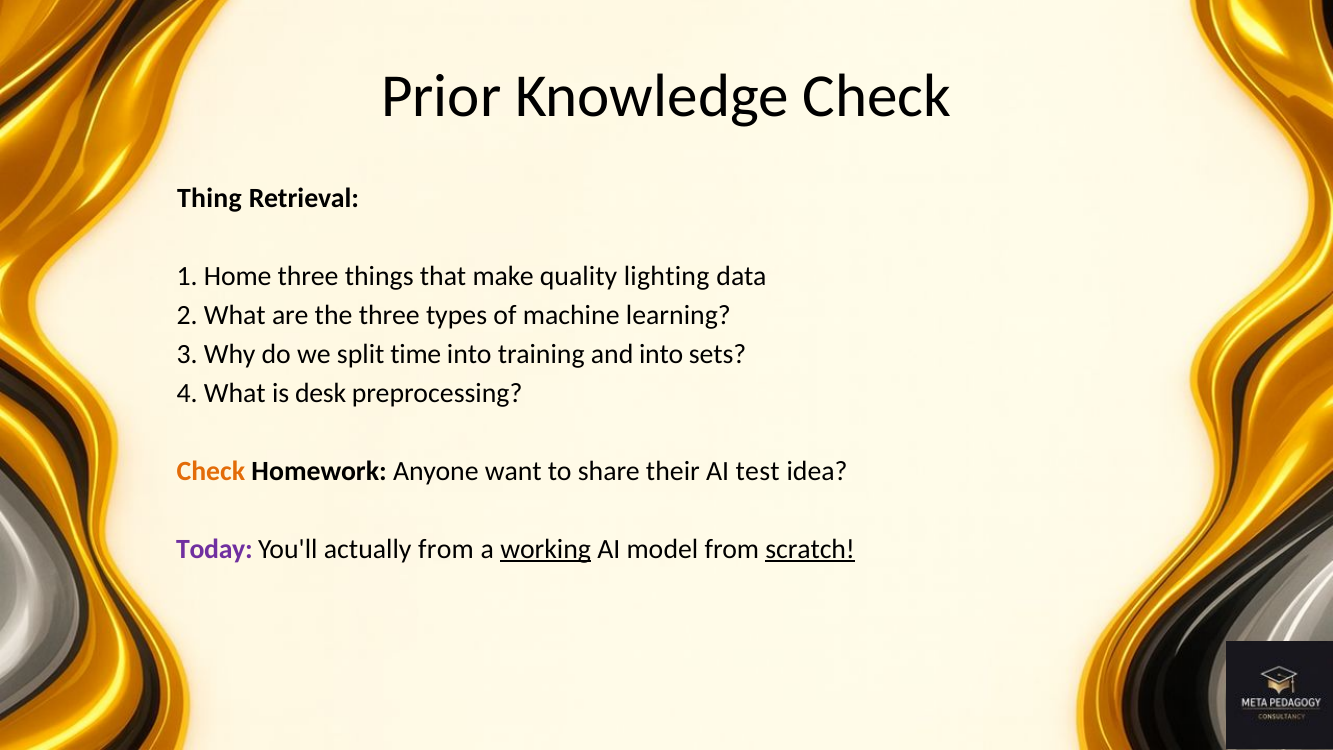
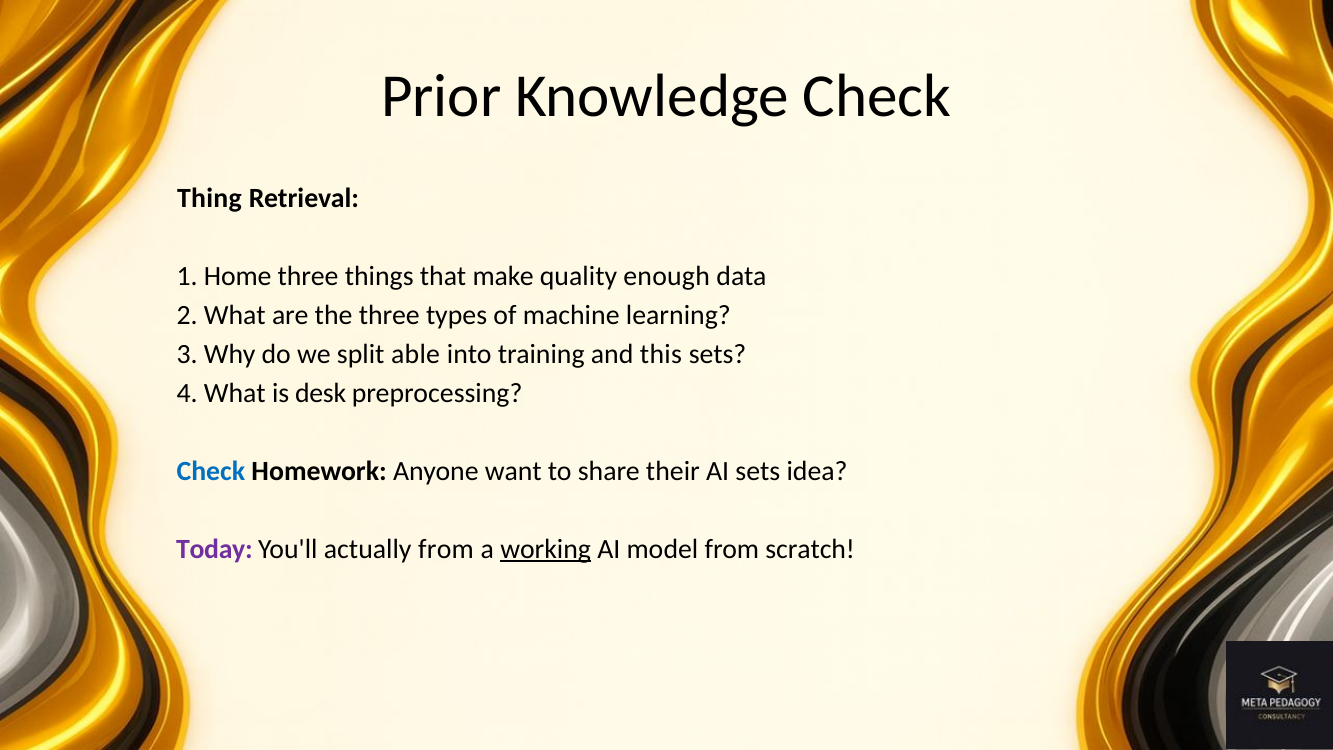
lighting: lighting -> enough (667, 276)
time: time -> able (416, 354)
and into: into -> this (661, 354)
Check colour: orange -> blue (211, 471)
AI test: test -> sets (758, 471)
scratch underline: present -> none (810, 549)
